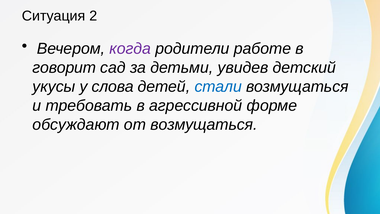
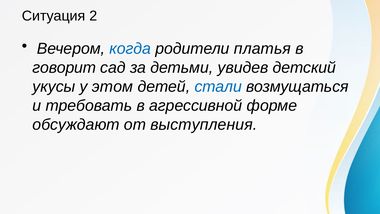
когда colour: purple -> blue (130, 49)
работе: работе -> платья (262, 49)
слова: слова -> этом (113, 87)
от возмущаться: возмущаться -> выступления (204, 125)
